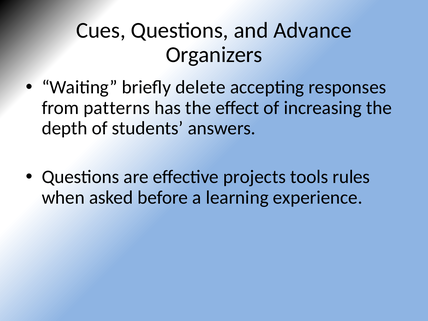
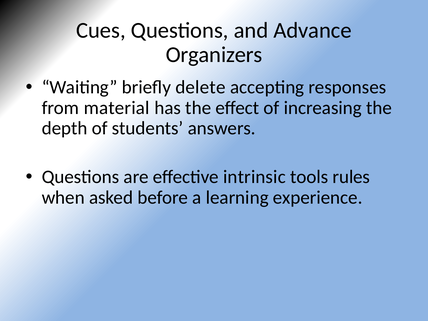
patterns: patterns -> material (117, 108)
projects: projects -> intrinsic (254, 177)
